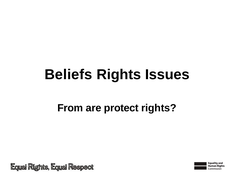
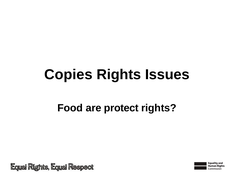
Beliefs: Beliefs -> Copies (68, 74)
From: From -> Food (70, 108)
